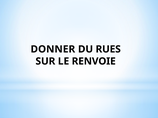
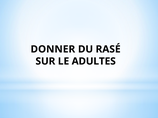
RUES: RUES -> RASÉ (108, 49)
RENVOIE: RENVOIE -> ADULTES (94, 62)
